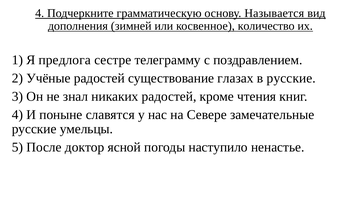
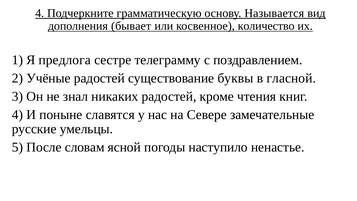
зимней: зимней -> бывает (131, 26)
глазах: глазах -> буквы (235, 78)
в русские: русские -> гласной (291, 78)
доктор: доктор -> словам (85, 147)
